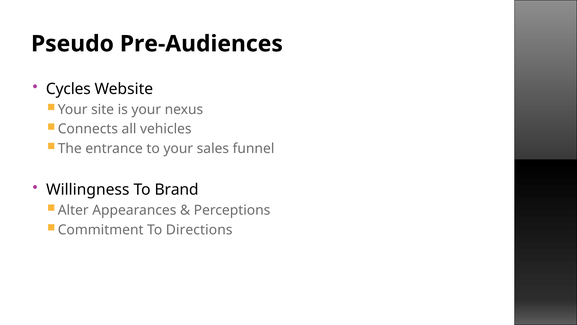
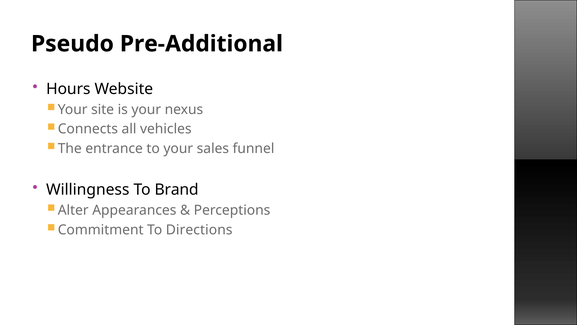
Pre-Audiences: Pre-Audiences -> Pre-Additional (201, 44)
Cycles: Cycles -> Hours (68, 89)
